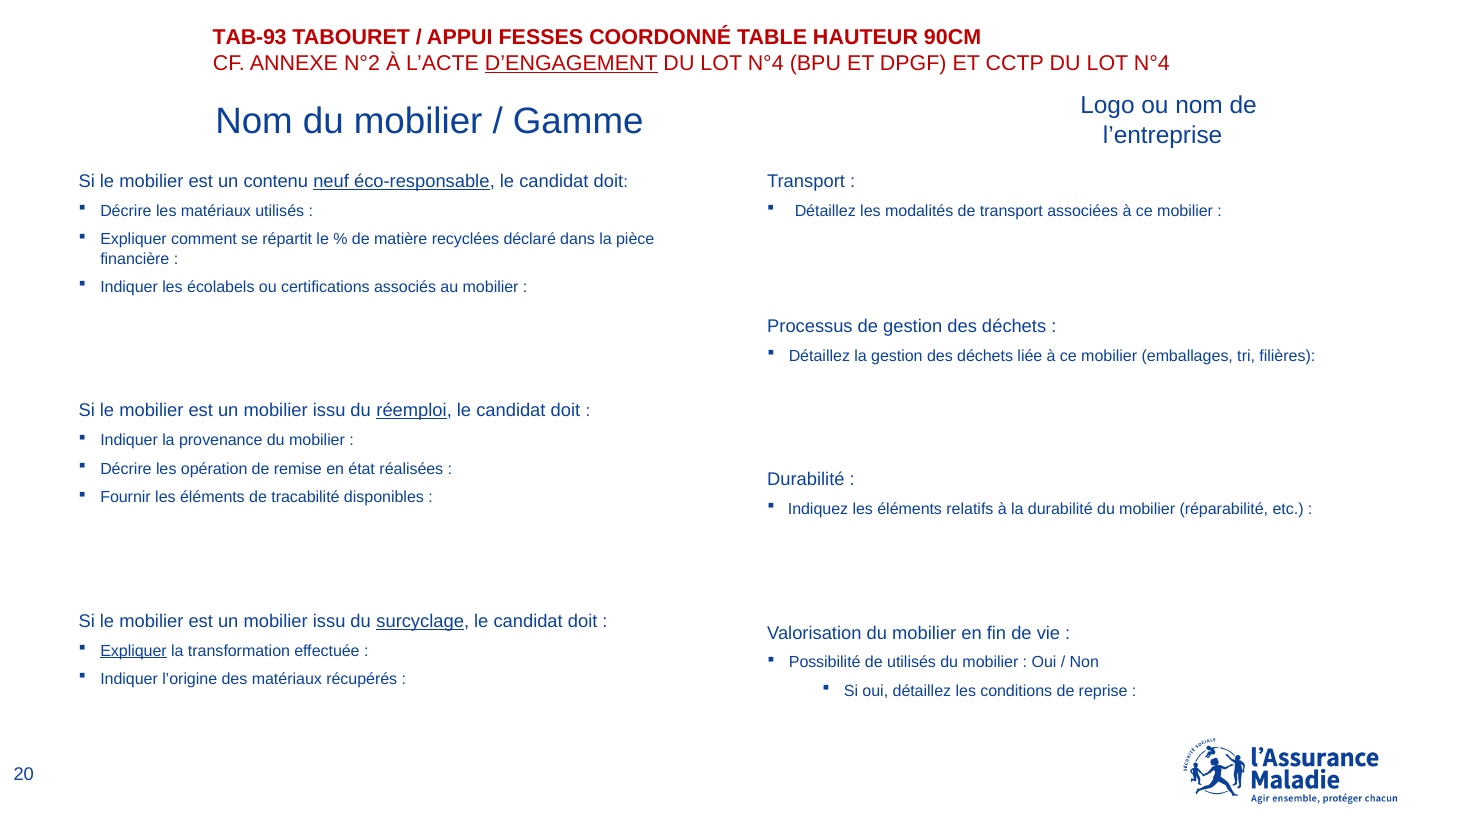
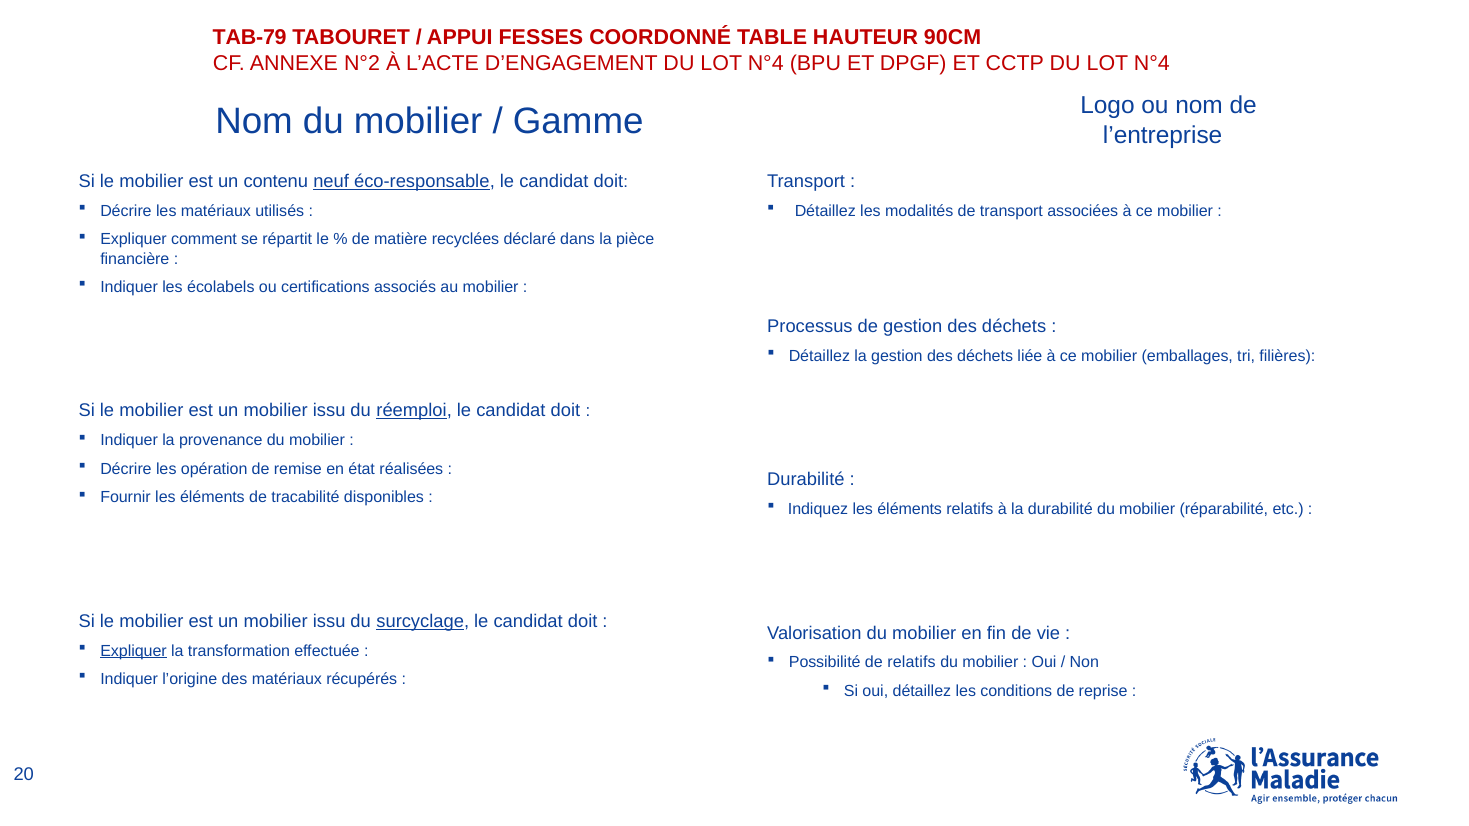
TAB-93: TAB-93 -> TAB-79 (250, 37)
D’ENGAGEMENT underline: present -> none (571, 63)
de utilisés: utilisés -> relatifs (911, 663)
